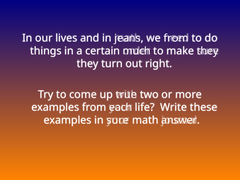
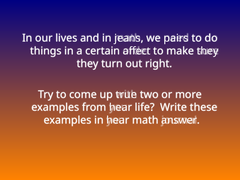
we from: from -> pairs (176, 38)
much: much -> affect (137, 51)
from each: each -> hear (121, 107)
in sure: sure -> hear (118, 120)
